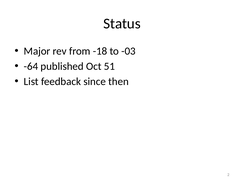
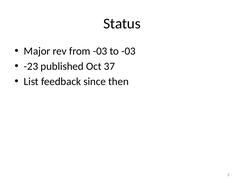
from -18: -18 -> -03 (100, 51)
-64: -64 -> -23 (31, 66)
51: 51 -> 37 (109, 66)
